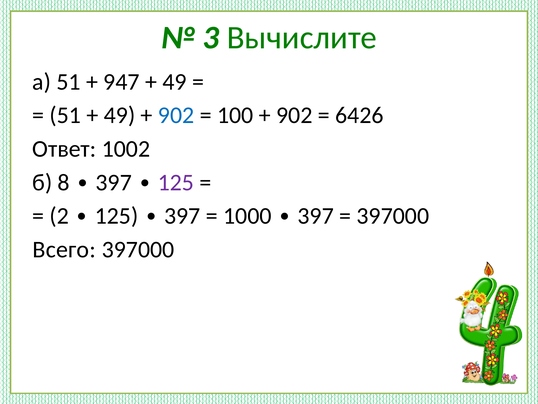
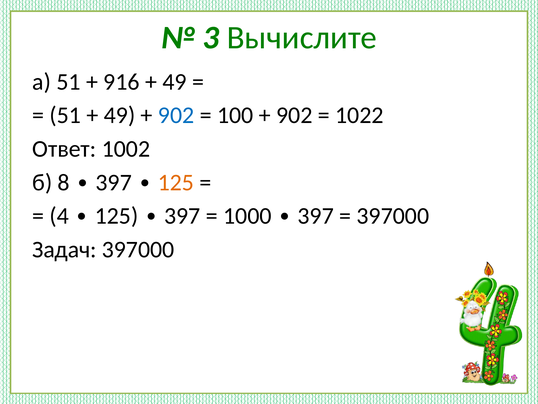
947: 947 -> 916 (121, 82)
6426: 6426 -> 1022 (359, 115)
125 colour: purple -> orange (176, 182)
2: 2 -> 4 (59, 216)
Всего: Всего -> Задач (64, 249)
